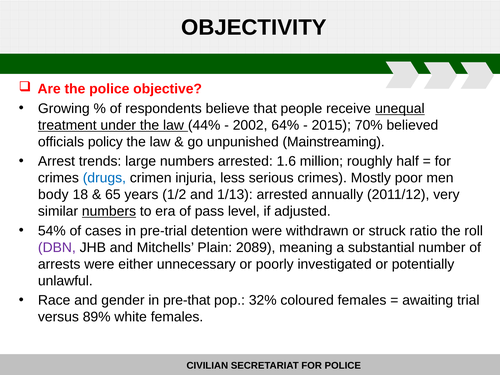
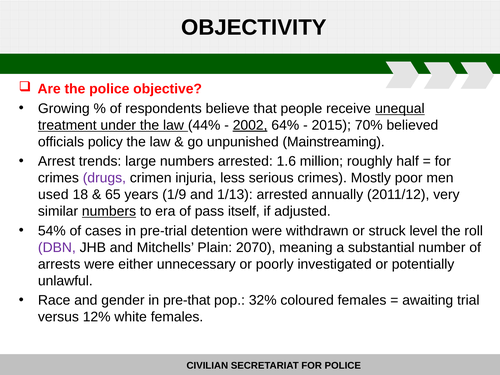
2002 underline: none -> present (250, 125)
drugs colour: blue -> purple (104, 178)
body: body -> used (53, 195)
1/2: 1/2 -> 1/9 (174, 195)
level: level -> itself (244, 211)
ratio: ratio -> level (424, 231)
2089: 2089 -> 2070 (256, 247)
89%: 89% -> 12% (97, 317)
